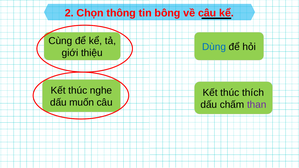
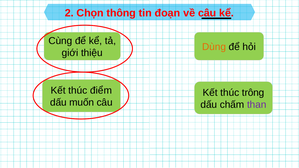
bông: bông -> đoạn (167, 13)
Dùng colour: blue -> orange (214, 47)
nghe: nghe -> điểm (101, 91)
thích: thích -> trông (253, 93)
